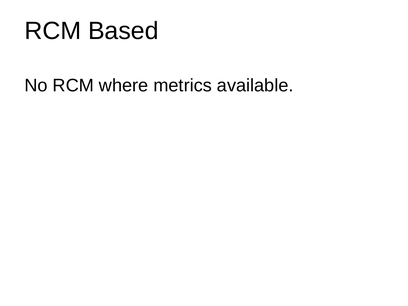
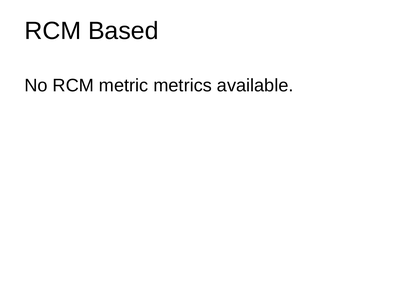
where: where -> metric (124, 86)
